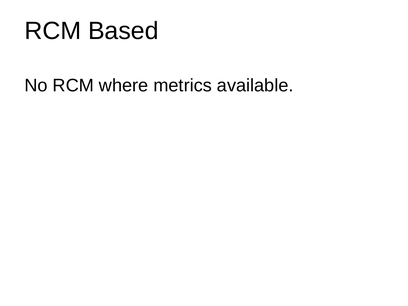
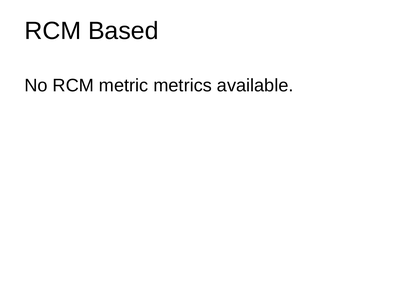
where: where -> metric (124, 86)
